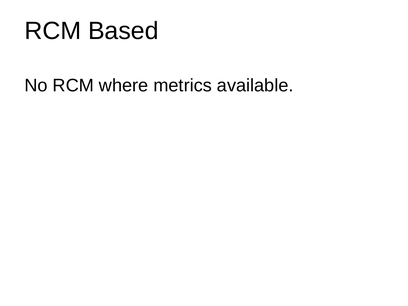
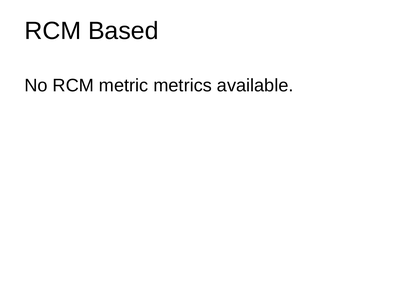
where: where -> metric (124, 86)
